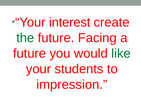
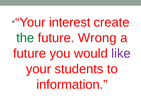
Facing: Facing -> Wrong (97, 38)
like colour: green -> purple (121, 53)
impression: impression -> information (72, 84)
